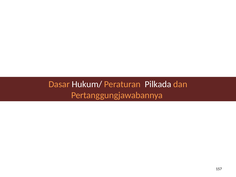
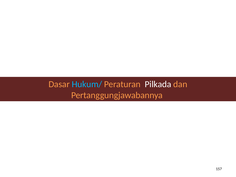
Hukum/ colour: white -> light blue (87, 84)
